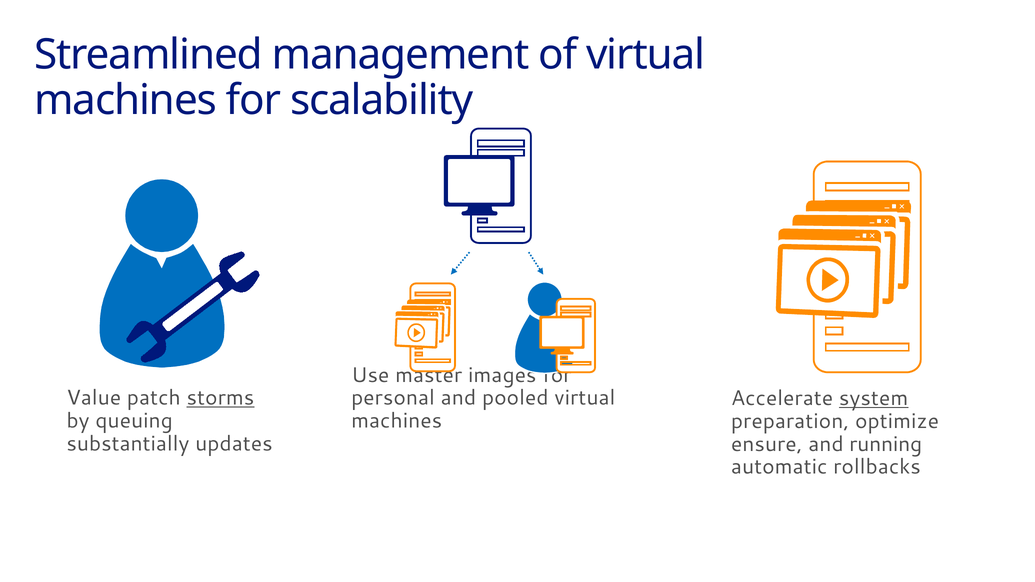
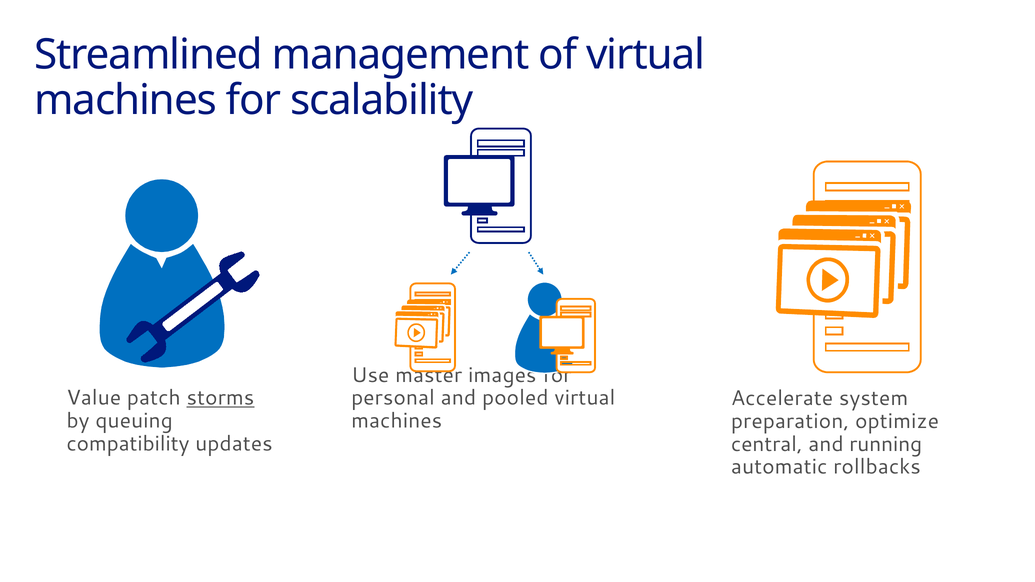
system underline: present -> none (874, 399)
substantially: substantially -> compatibility (128, 444)
ensure: ensure -> central (767, 444)
